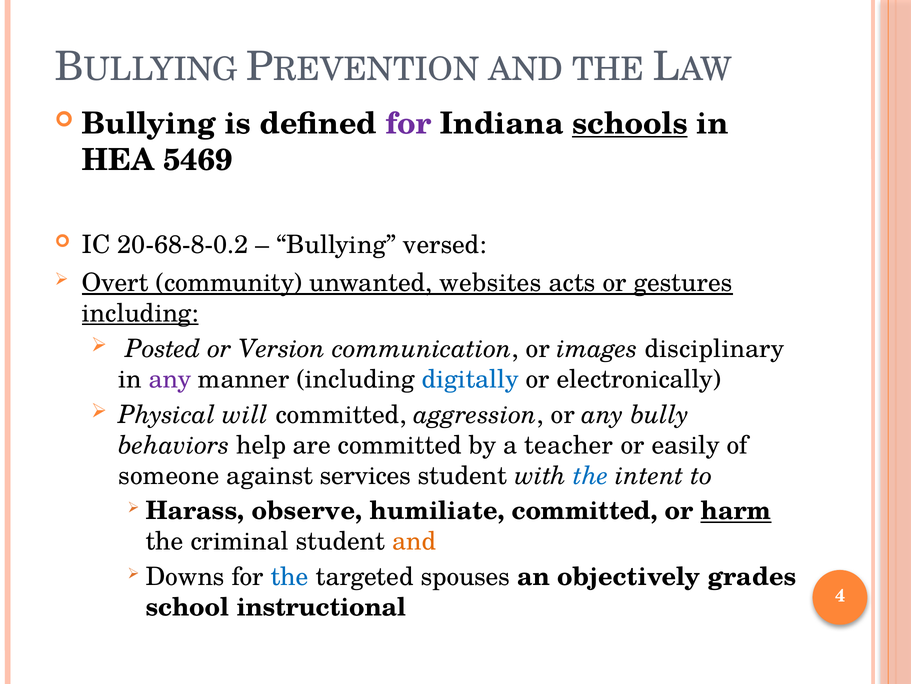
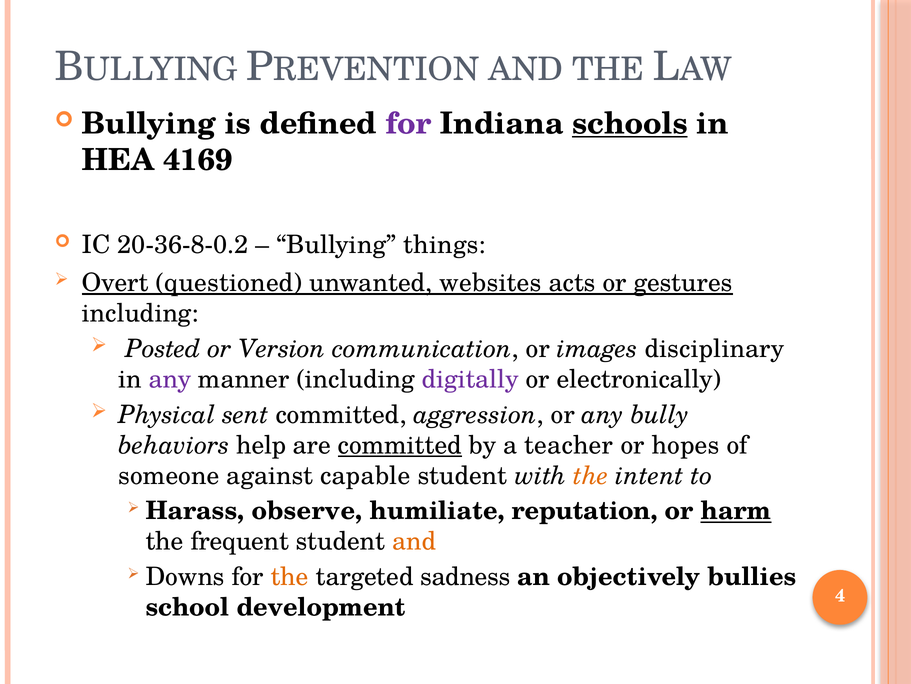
5469: 5469 -> 4169 (198, 160)
20-68-8-0.2: 20-68-8-0.2 -> 20-36-8-0.2 (183, 245)
versed: versed -> things (445, 245)
community: community -> questioned (229, 283)
including underline: present -> none (140, 313)
digitally colour: blue -> purple (470, 379)
will: will -> sent (246, 414)
committed underline: none -> present (400, 445)
easily: easily -> hopes (686, 445)
services: services -> capable (365, 475)
the colour: blue -> orange (591, 475)
humiliate committed: committed -> reputation (585, 511)
criminal: criminal -> frequent (240, 541)
the colour: blue -> orange (290, 576)
spouses: spouses -> sadness (465, 576)
grades: grades -> bullies (752, 576)
instructional: instructional -> development (321, 607)
